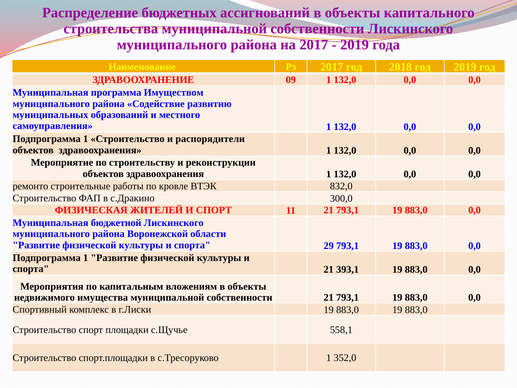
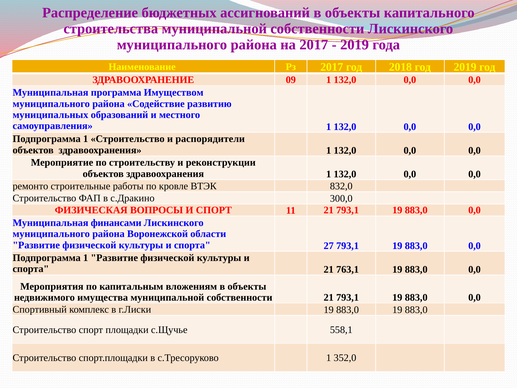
ЖИТЕЛЕЙ: ЖИТЕЛЕЙ -> ВОПРОСЫ (157, 210)
бюджетной: бюджетной -> финансами (116, 223)
29: 29 -> 27 (329, 246)
393,1: 393,1 -> 763,1 (348, 269)
